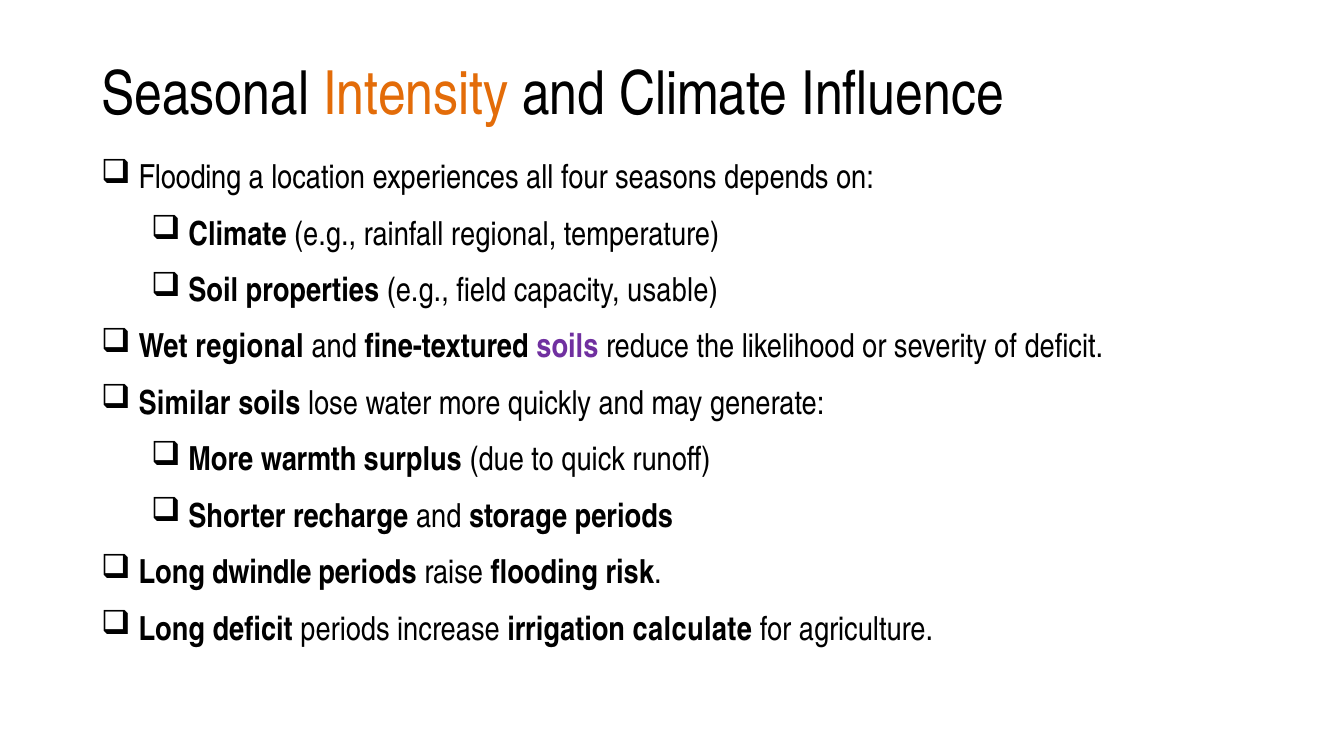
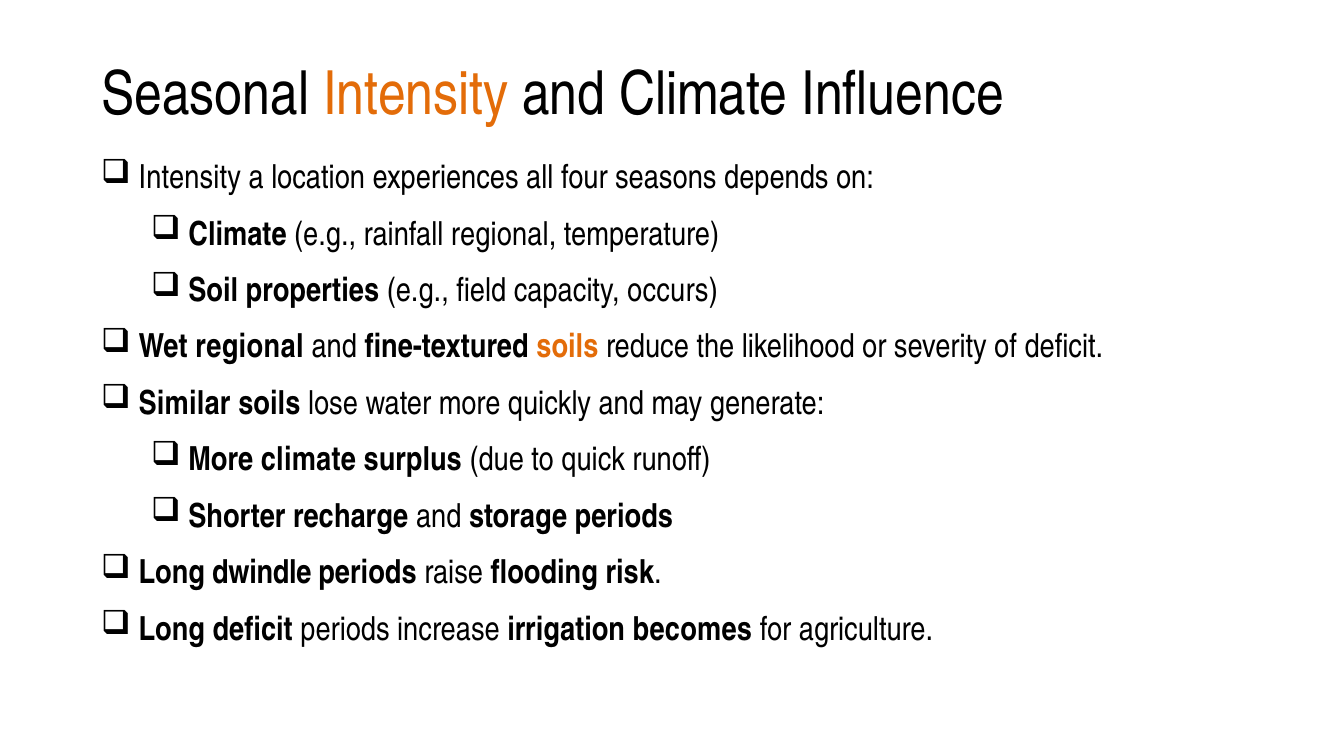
Flooding: Flooding -> Intensity (190, 178)
usable: usable -> occurs (673, 291)
soils colour: purple -> orange (567, 347)
More warmth: warmth -> climate (308, 460)
calculate: calculate -> becomes (692, 629)
